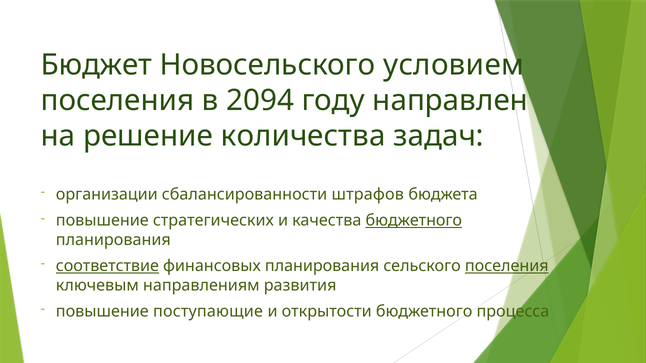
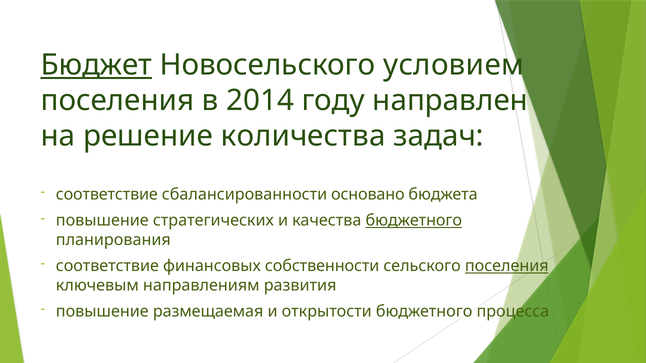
Бюджет underline: none -> present (96, 65)
2094: 2094 -> 2014 (260, 101)
организации: организации -> соответствие (107, 195)
штрафов: штрафов -> основано (368, 195)
соответствие underline: present -> none (107, 266)
финансовых планирования: планирования -> собственности (322, 266)
поступающие: поступающие -> размещаемая (208, 312)
